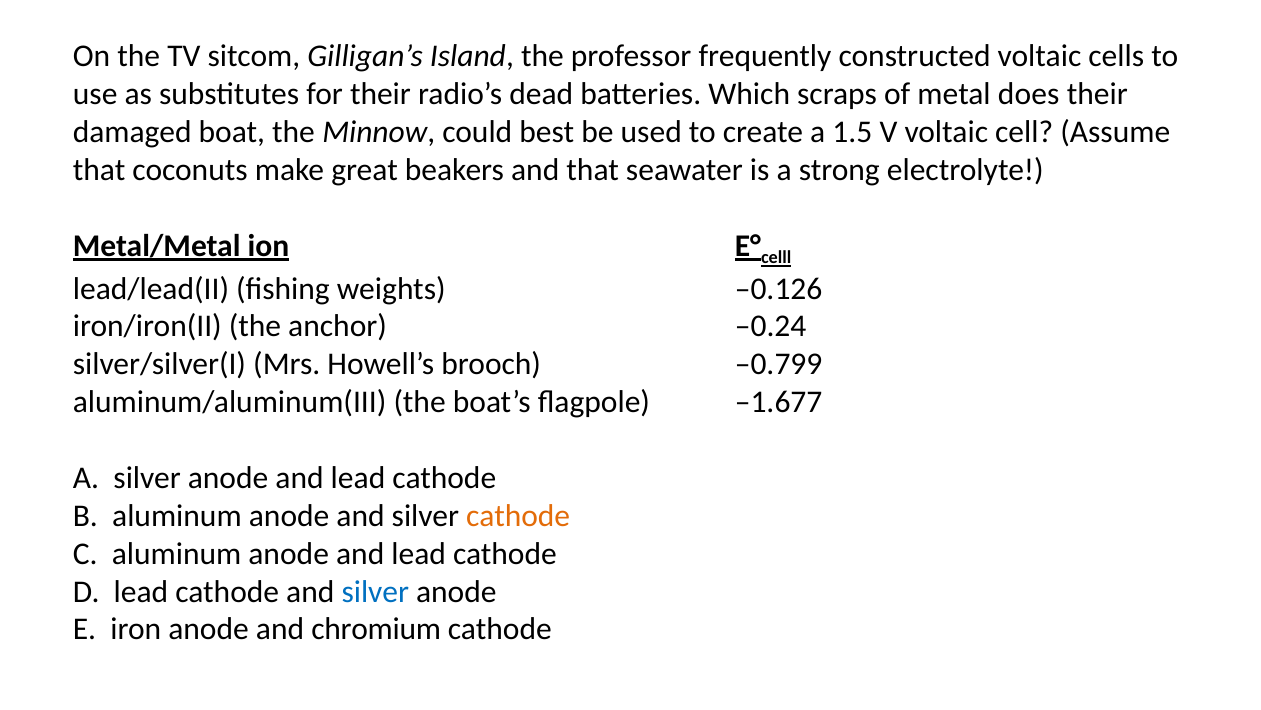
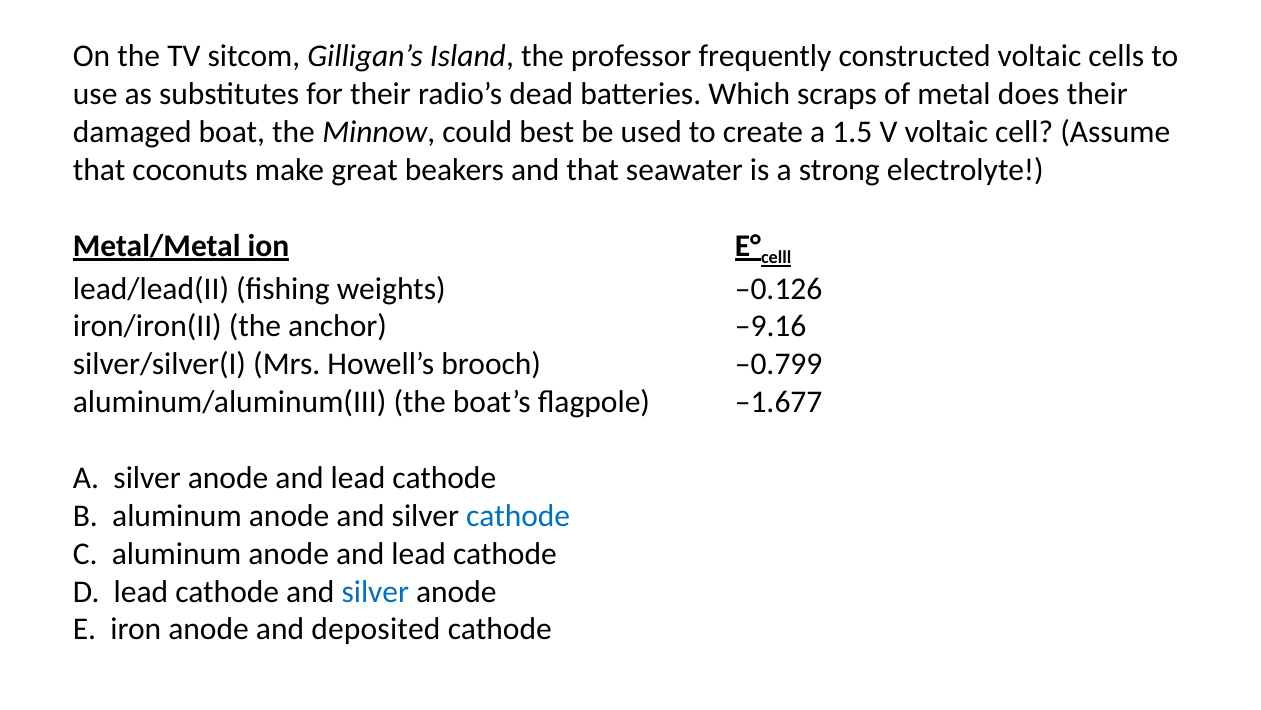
–0.24: –0.24 -> –9.16 (771, 326)
cathode colour: orange -> blue (518, 515)
chromium: chromium -> deposited (376, 629)
